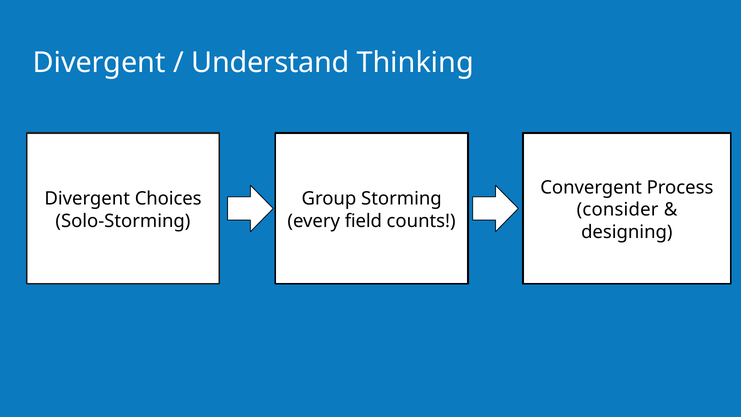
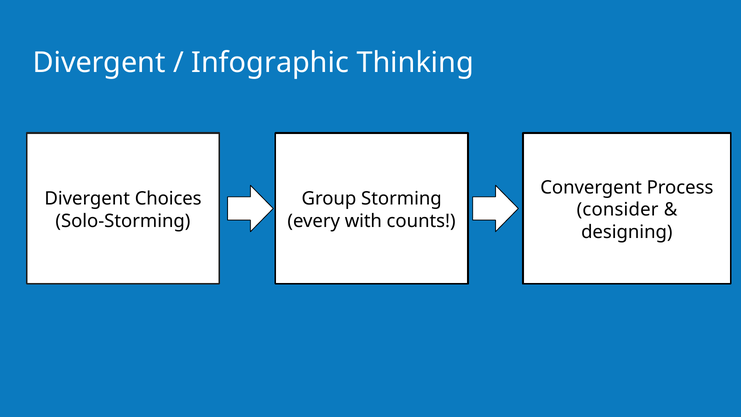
Understand: Understand -> Infographic (270, 63)
field: field -> with (363, 221)
